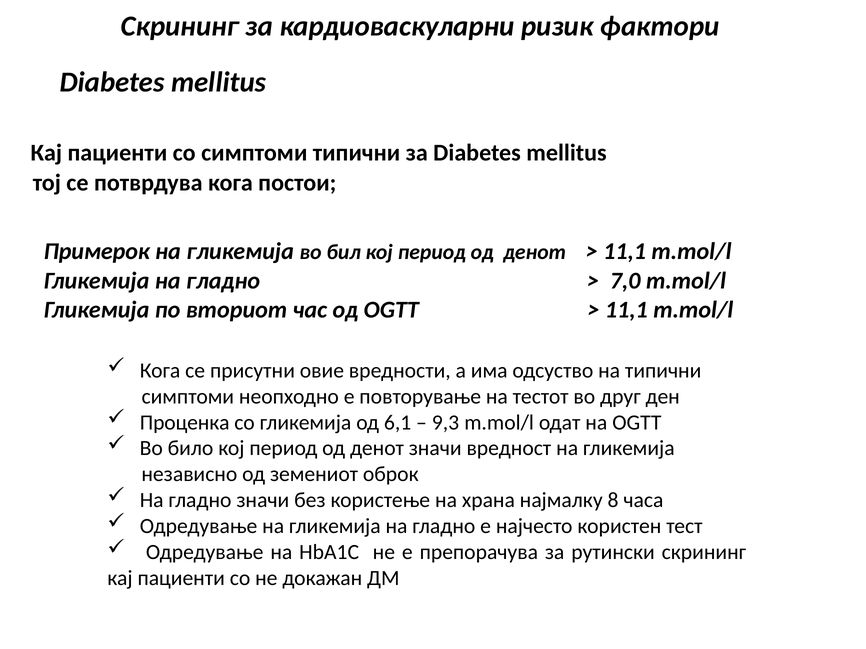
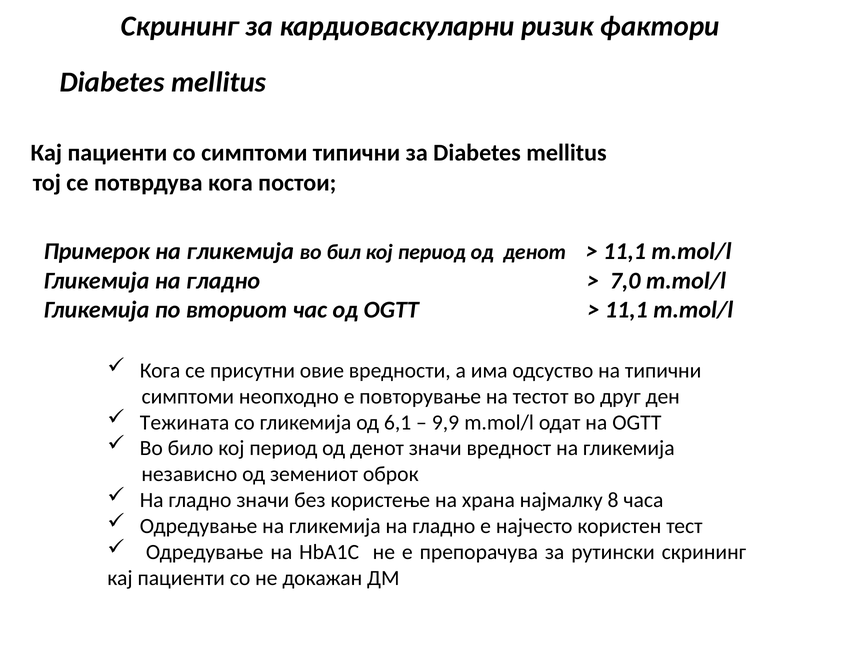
Проценка: Проценка -> Тежината (185, 423)
9,3: 9,3 -> 9,9 (445, 423)
